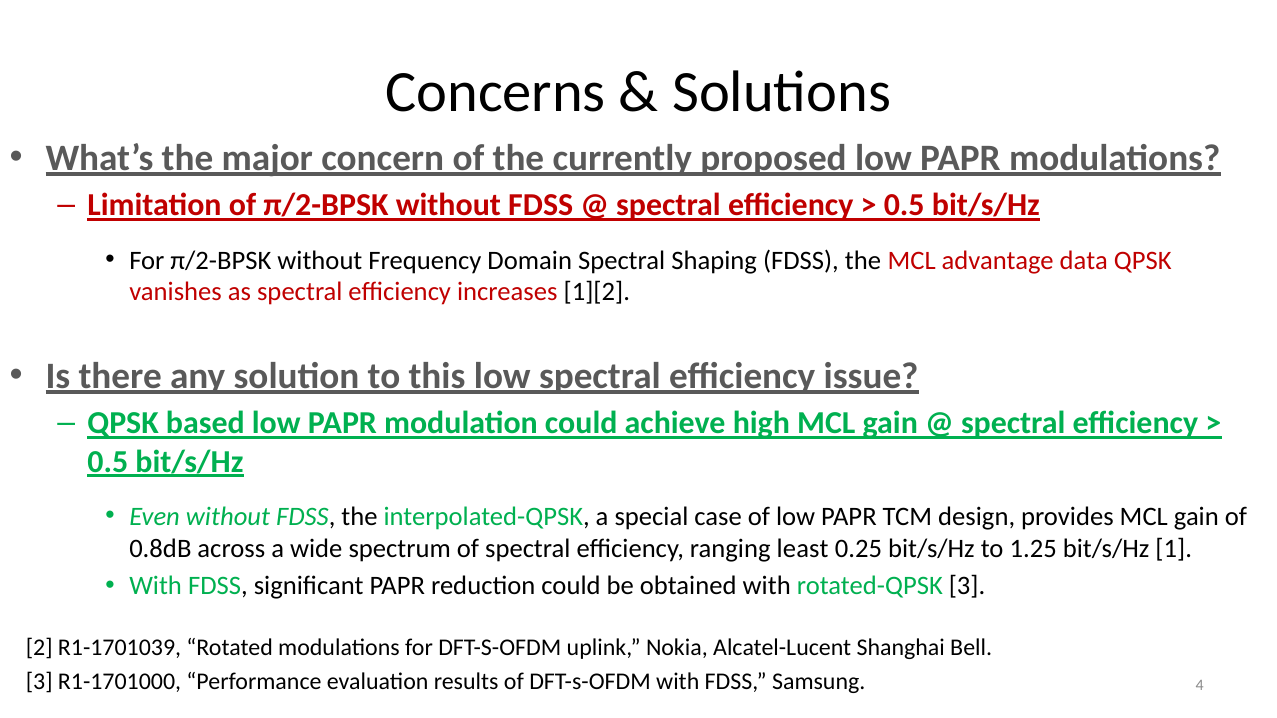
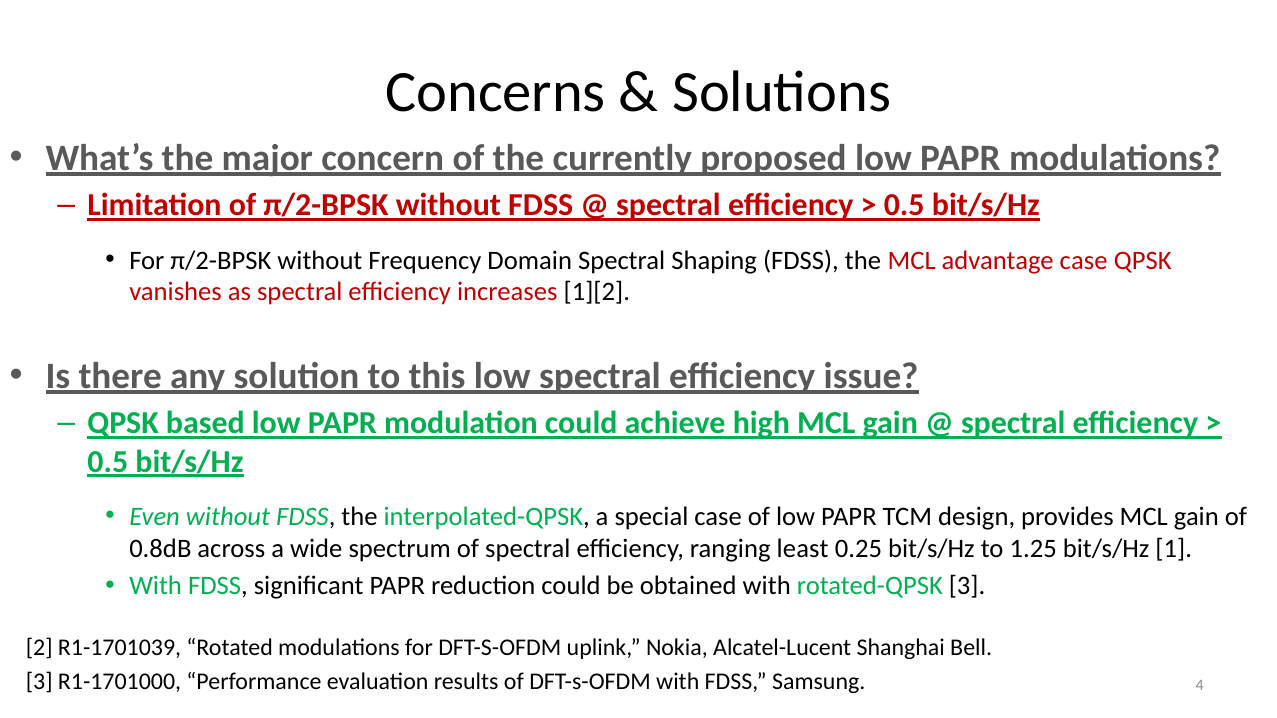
advantage data: data -> case (1084, 260)
